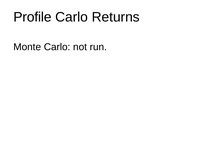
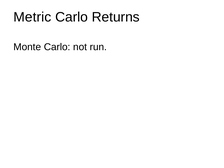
Profile: Profile -> Metric (32, 17)
